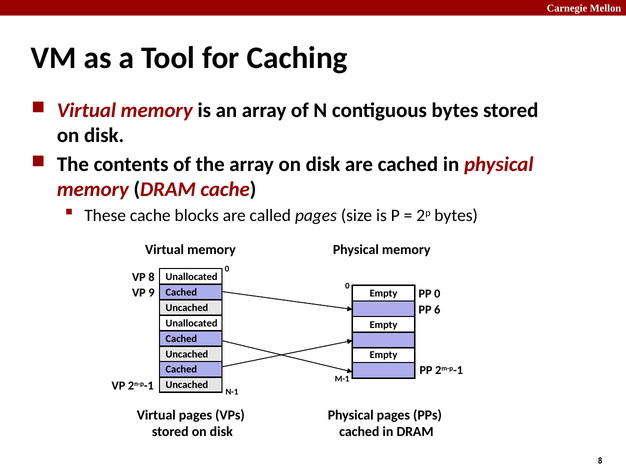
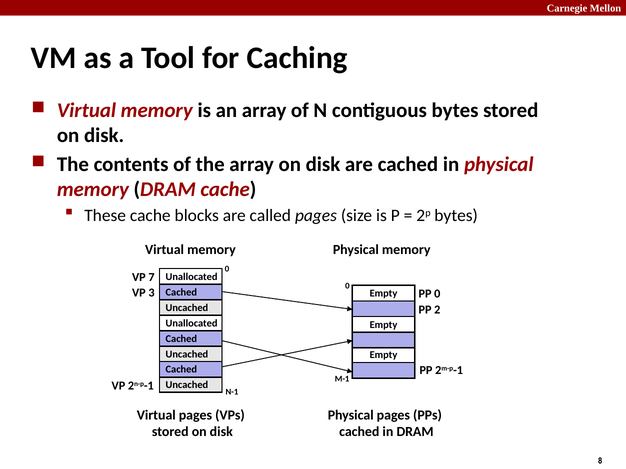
VP 8: 8 -> 7 (151, 277)
9: 9 -> 3 (151, 293)
6: 6 -> 2 (437, 310)
